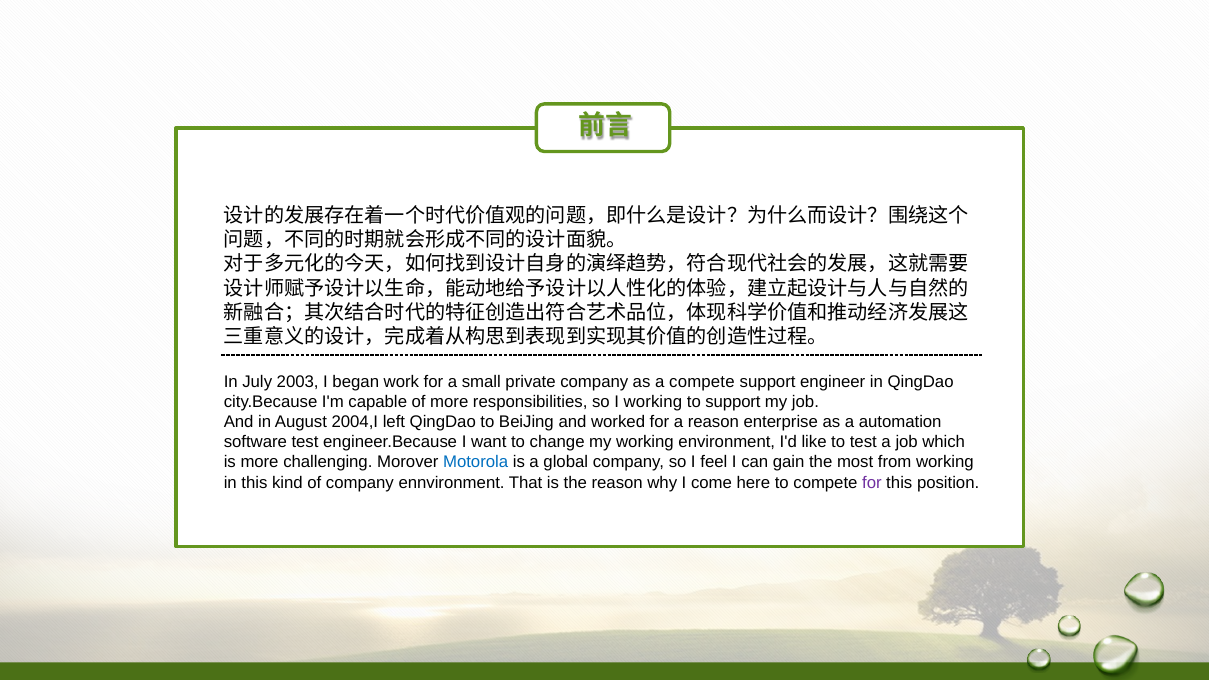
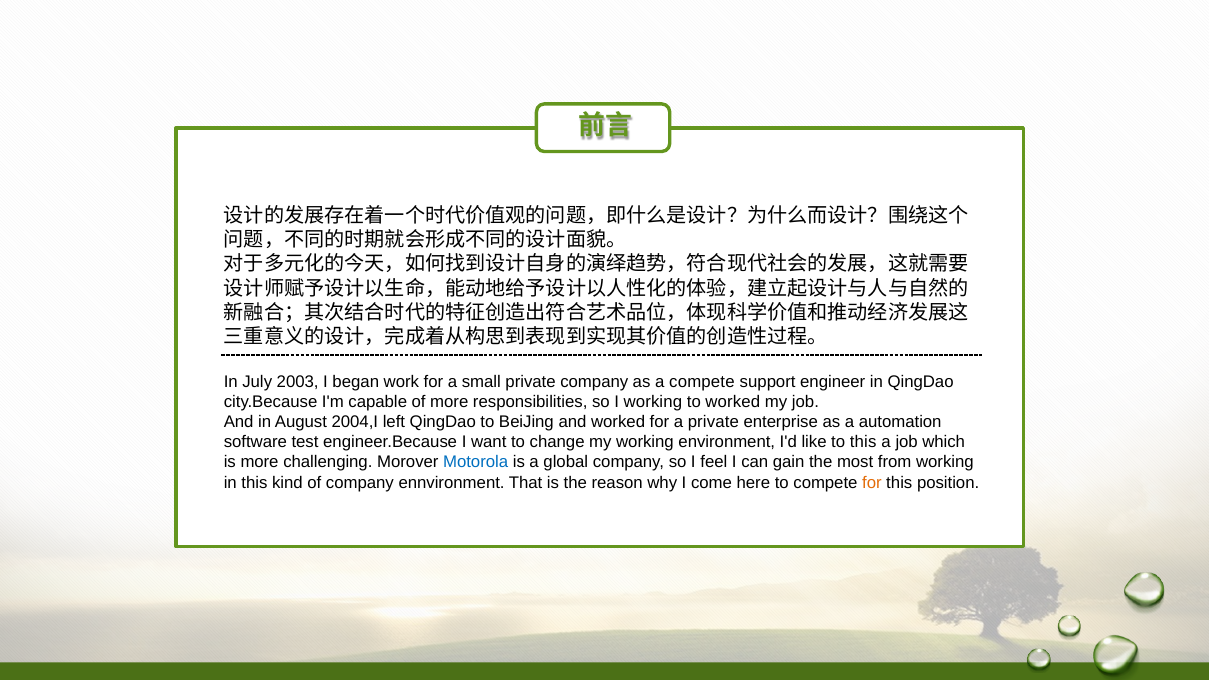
to support: support -> worked (733, 402)
a reason: reason -> private (713, 422)
to test: test -> this (863, 442)
for colour: purple -> orange (872, 483)
